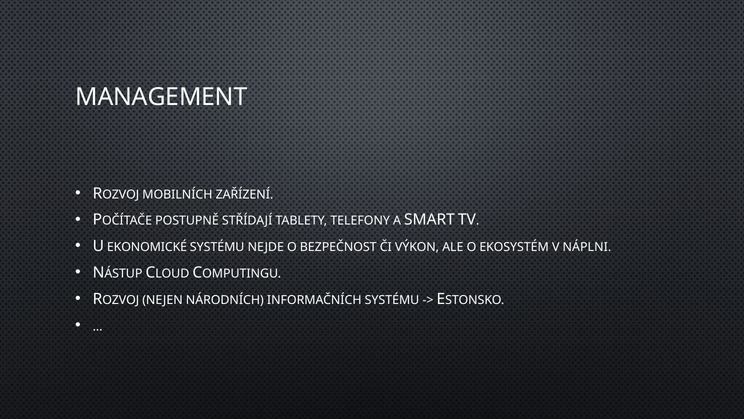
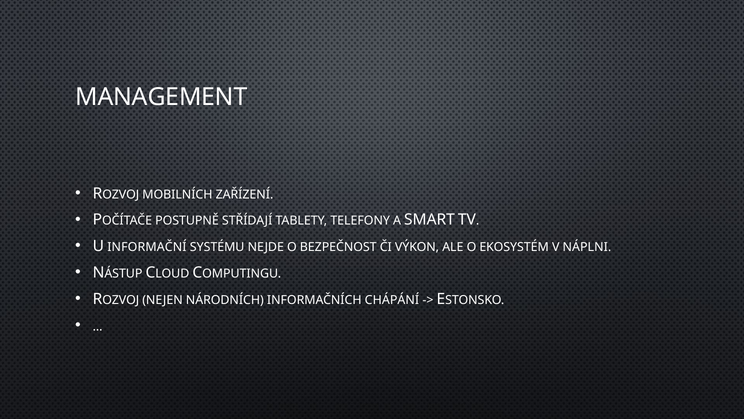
EKONOMICKÉ: EKONOMICKÉ -> INFORMAČNÍ (147, 247)
INFORMAČNÍCH SYSTÉMU: SYSTÉMU -> CHÁPÁNÍ (392, 300)
